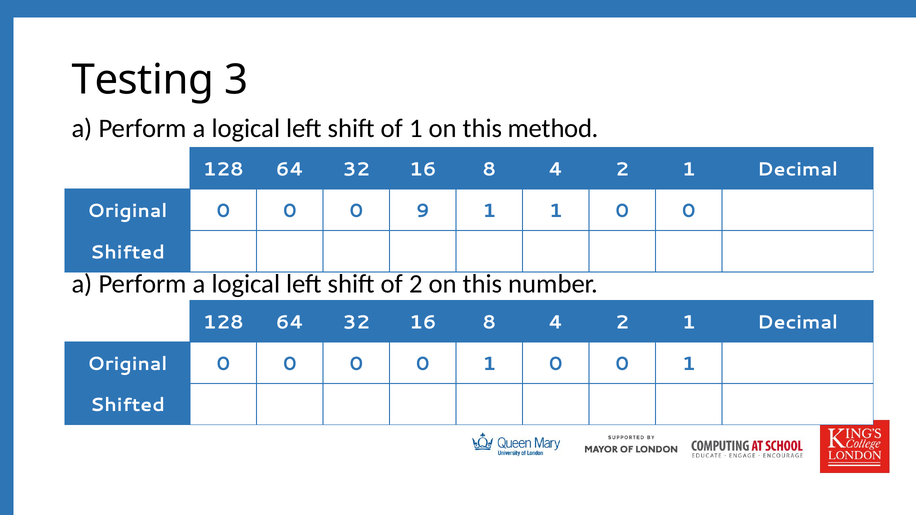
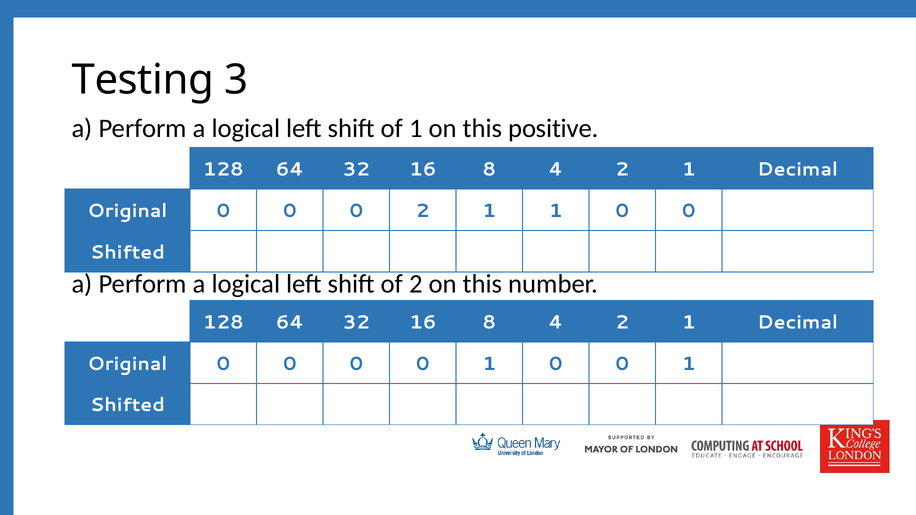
method: method -> positive (553, 128)
0 9: 9 -> 2 (423, 211)
